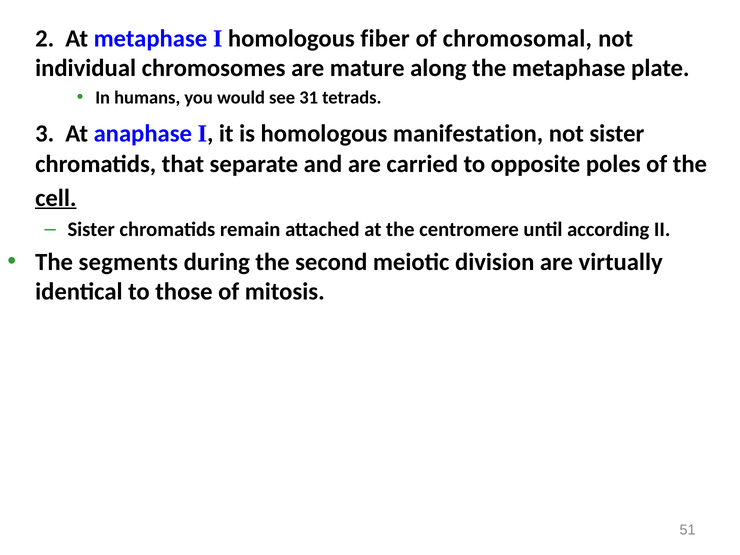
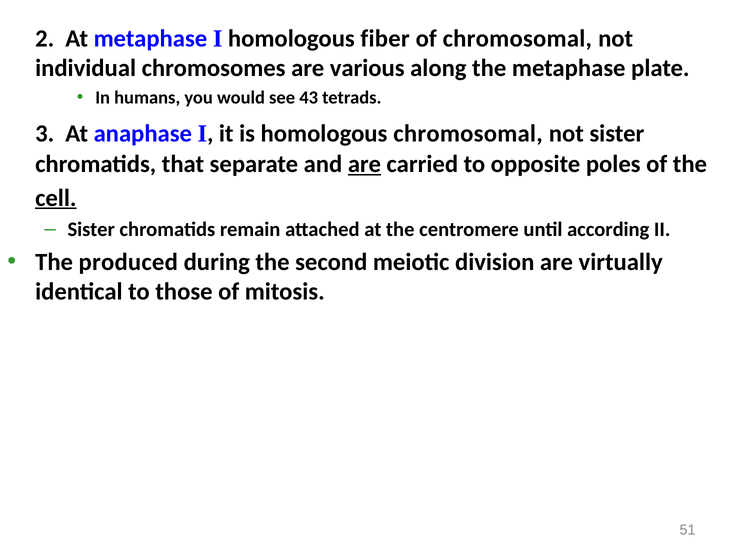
mature: mature -> various (367, 68)
31: 31 -> 43 (309, 97)
homologous manifestation: manifestation -> chromosomal (468, 134)
are underline: none -> present (364, 164)
segments: segments -> produced (128, 262)
